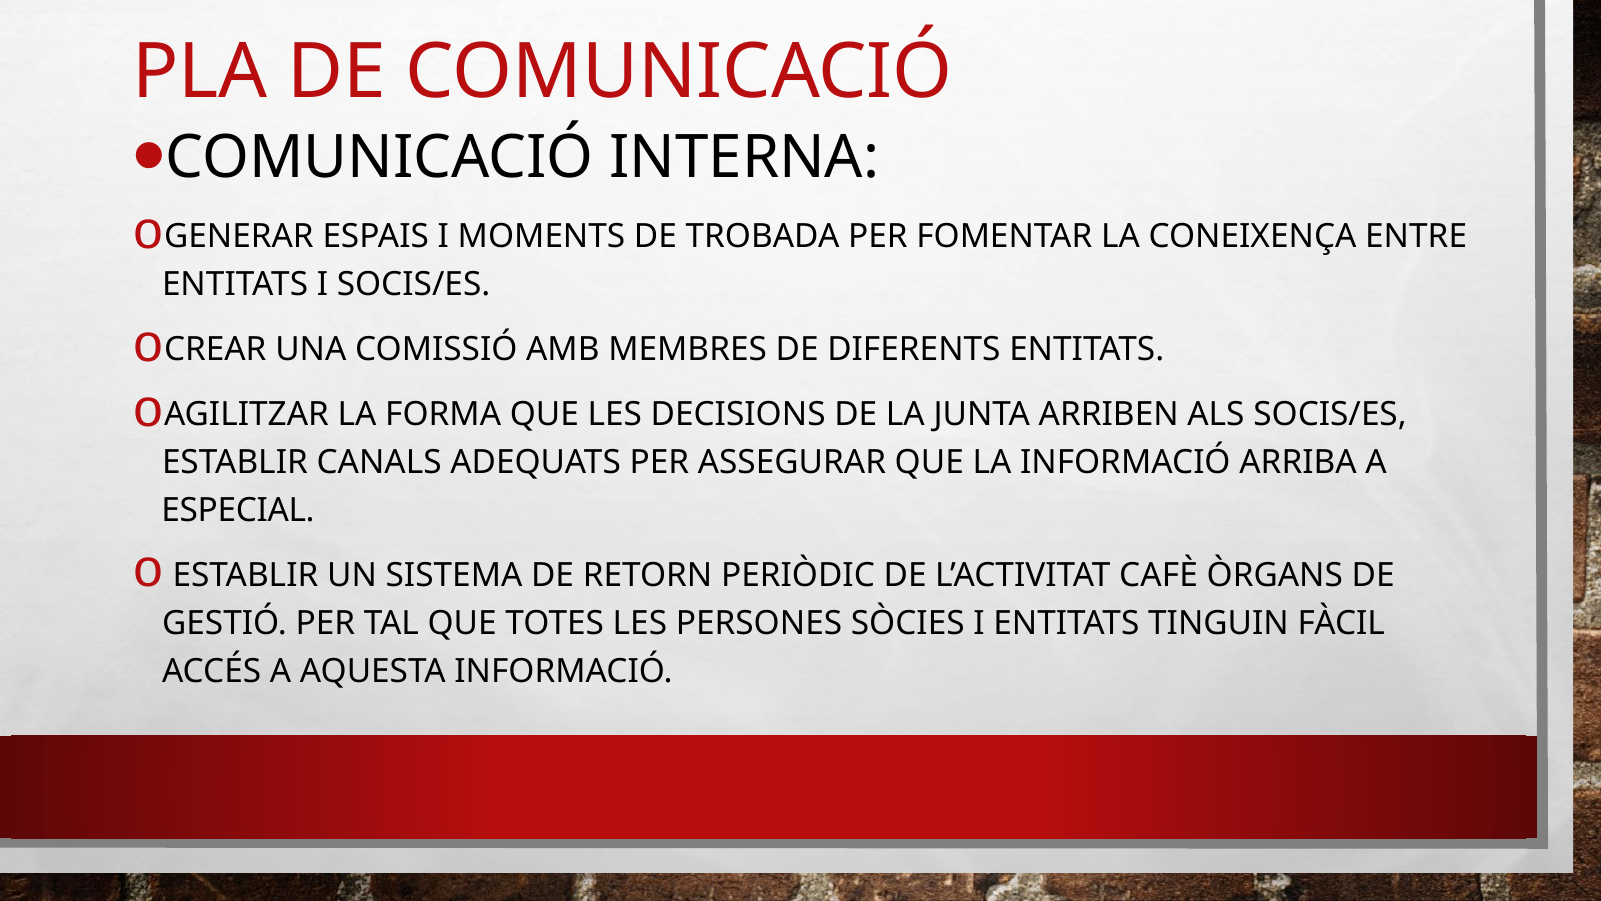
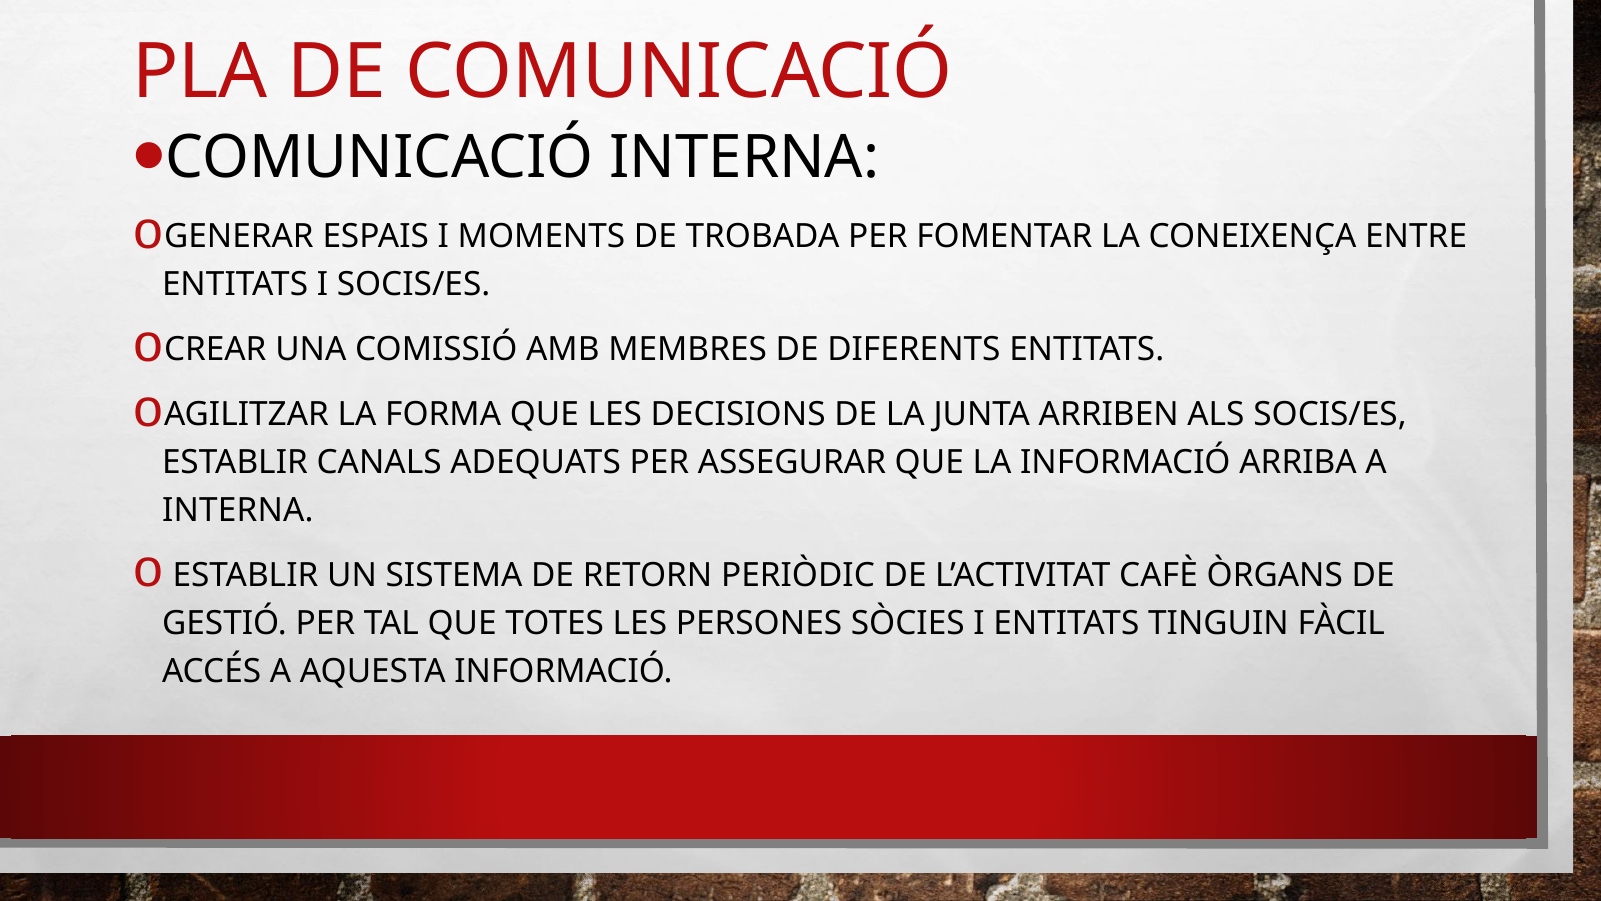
ESPECIAL: ESPECIAL -> INTERNA (238, 510)
